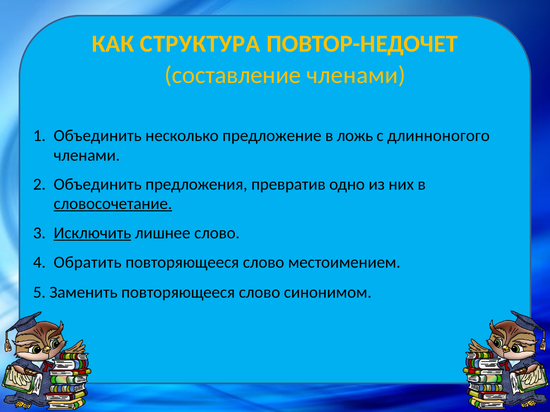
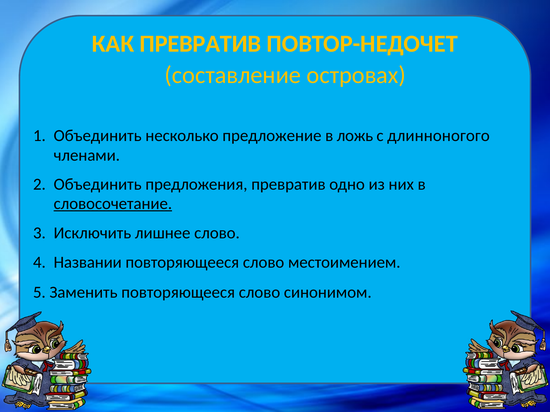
КАК СТРУКТУРА: СТРУКТУРА -> ПРЕВРАТИВ (200, 44)
составление членами: членами -> островах (356, 75)
Исключить underline: present -> none (92, 233)
Обратить: Обратить -> Названии (88, 263)
